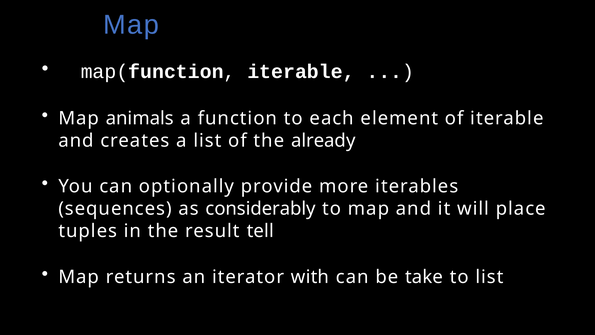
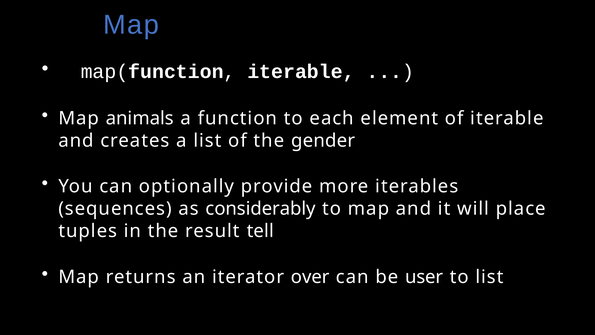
already: already -> gender (323, 140)
with: with -> over (310, 277)
take: take -> user (424, 277)
